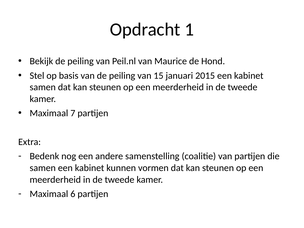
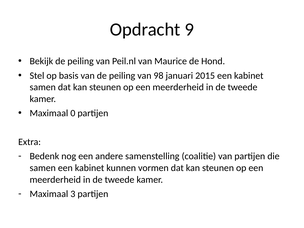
1: 1 -> 9 (189, 29)
15: 15 -> 98 (159, 76)
7: 7 -> 0 (73, 113)
6: 6 -> 3 (73, 194)
